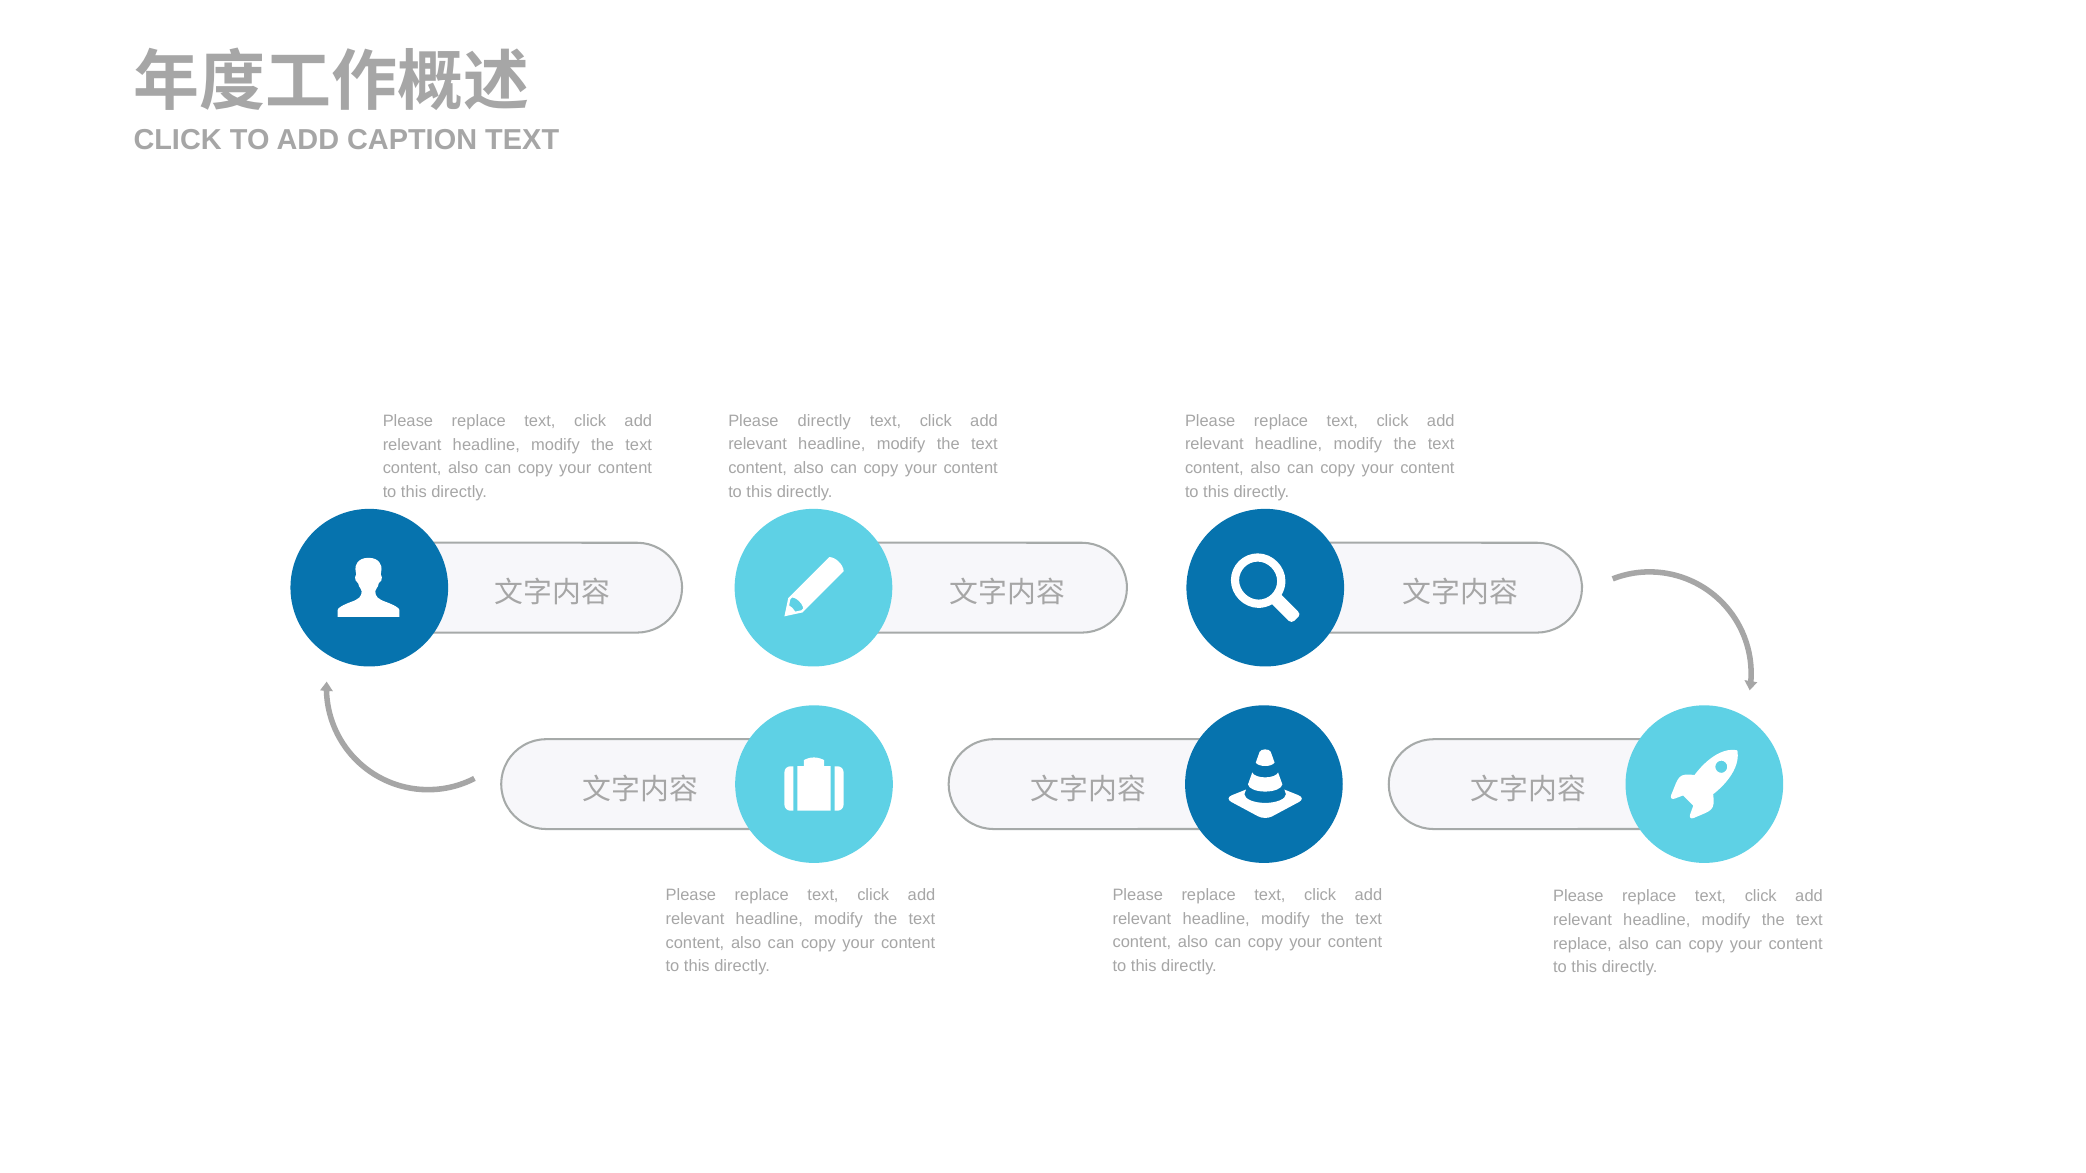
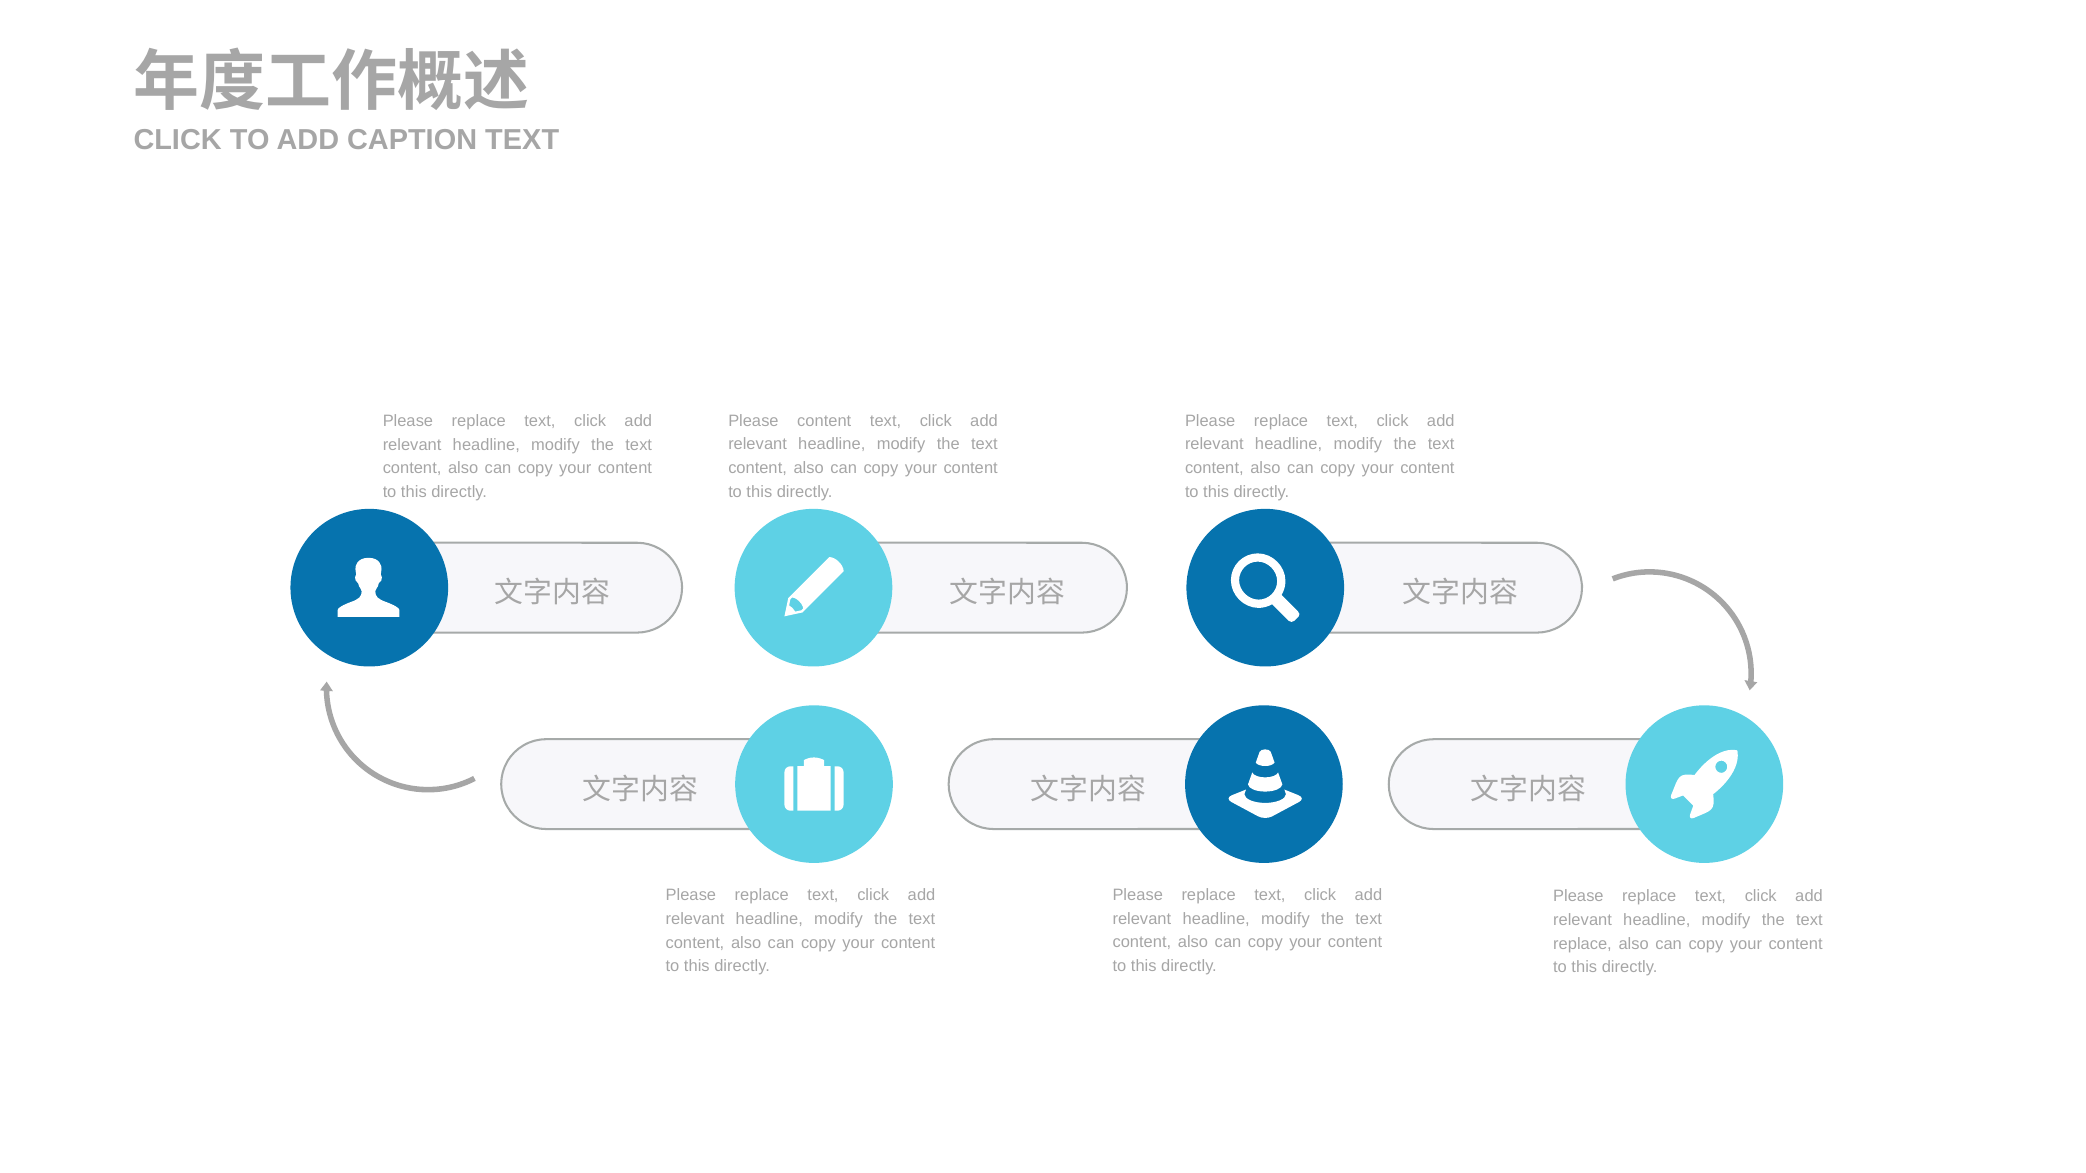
Please directly: directly -> content (824, 421)
